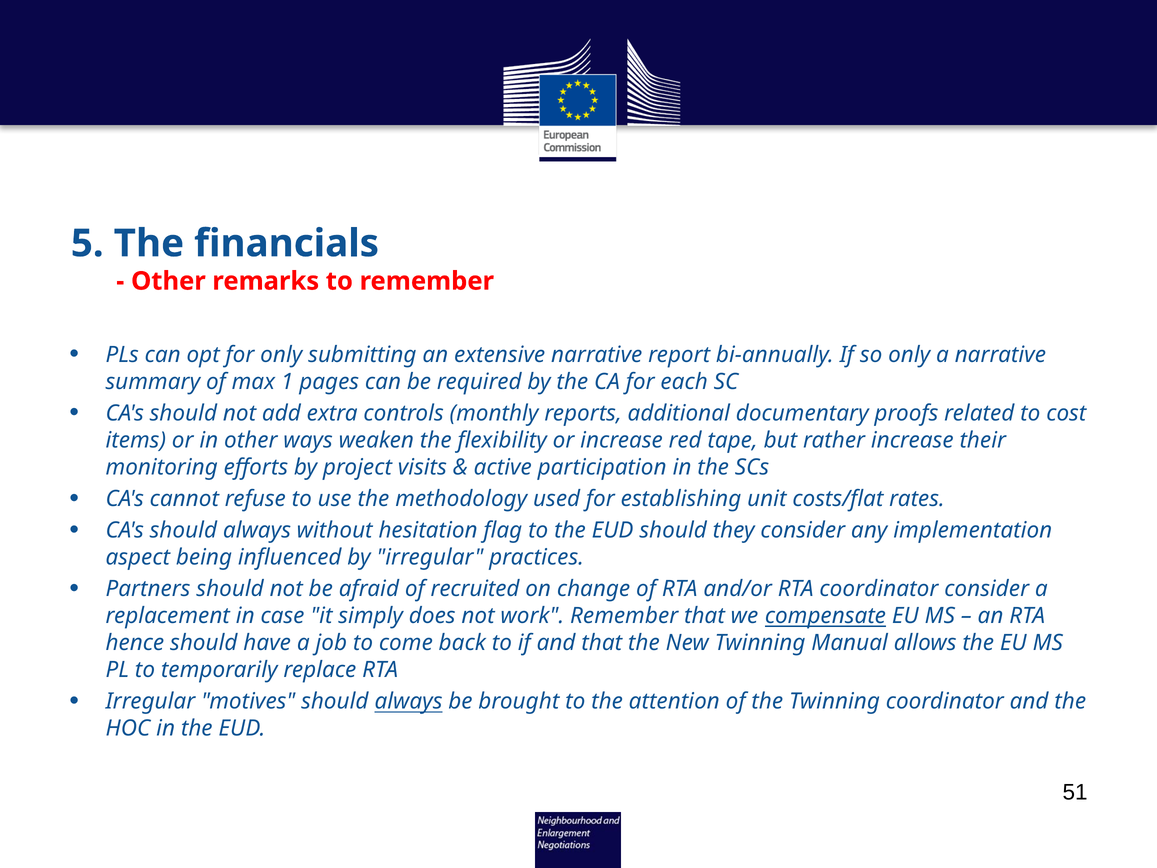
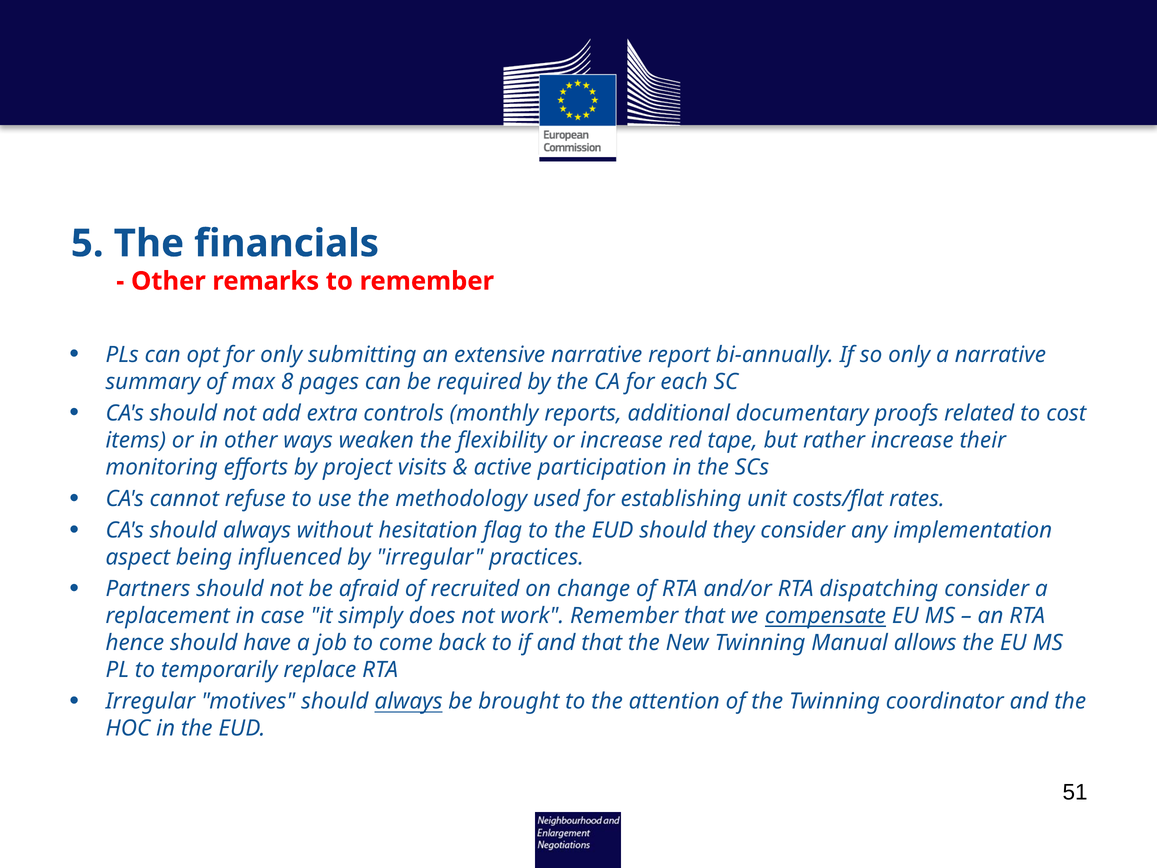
1: 1 -> 8 (287, 382)
RTA coordinator: coordinator -> dispatching (879, 589)
